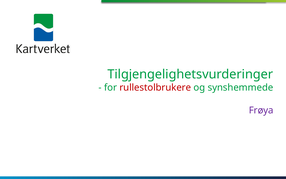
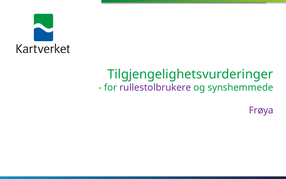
rullestolbrukere colour: red -> purple (155, 87)
